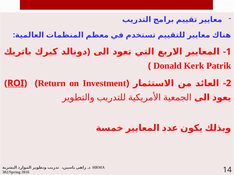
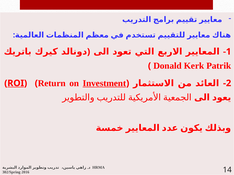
Investment underline: none -> present (104, 83)
